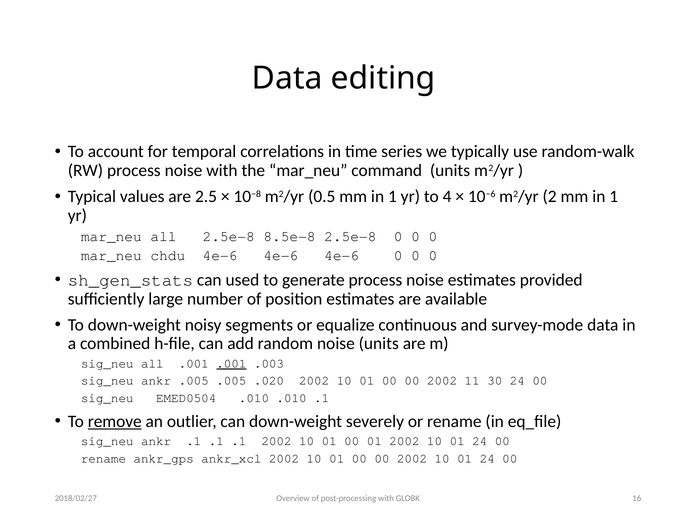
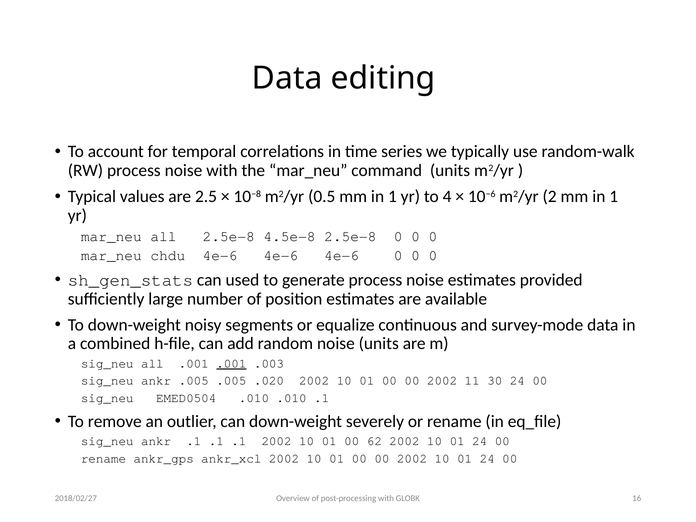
8.5e−8: 8.5e−8 -> 4.5e−8 (289, 236)
remove underline: present -> none (115, 421)
00 01: 01 -> 62 (374, 441)
